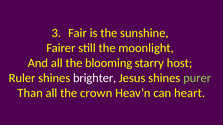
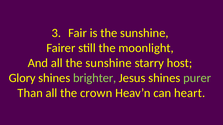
all the blooming: blooming -> sunshine (109, 63)
Ruler: Ruler -> Glory (22, 78)
brighter colour: white -> light green (95, 78)
